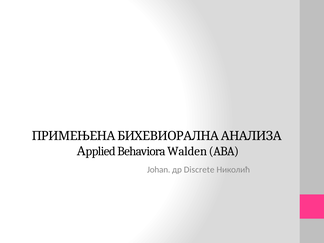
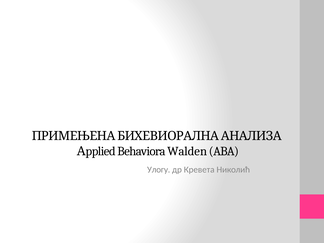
Johan: Johan -> Улогу (159, 170)
Discrete: Discrete -> Кревета (199, 170)
